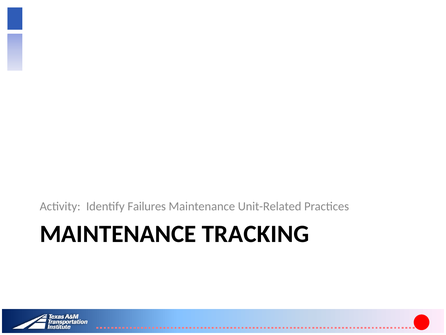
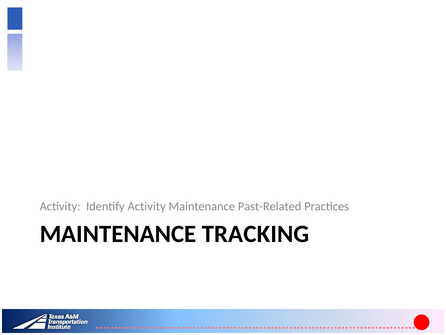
Identify Failures: Failures -> Activity (147, 206)
Unit-Related: Unit-Related -> Past-Related (270, 206)
